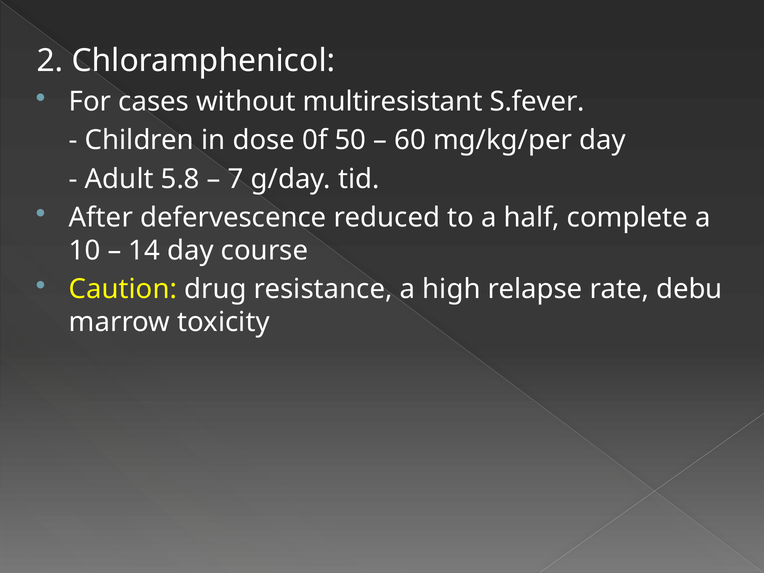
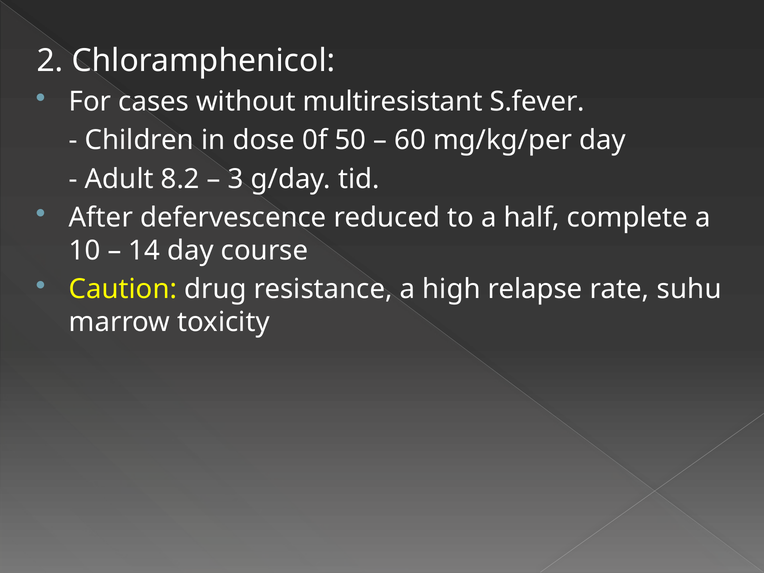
5.8: 5.8 -> 8.2 (180, 179)
7: 7 -> 3 (236, 179)
debu: debu -> suhu (689, 289)
